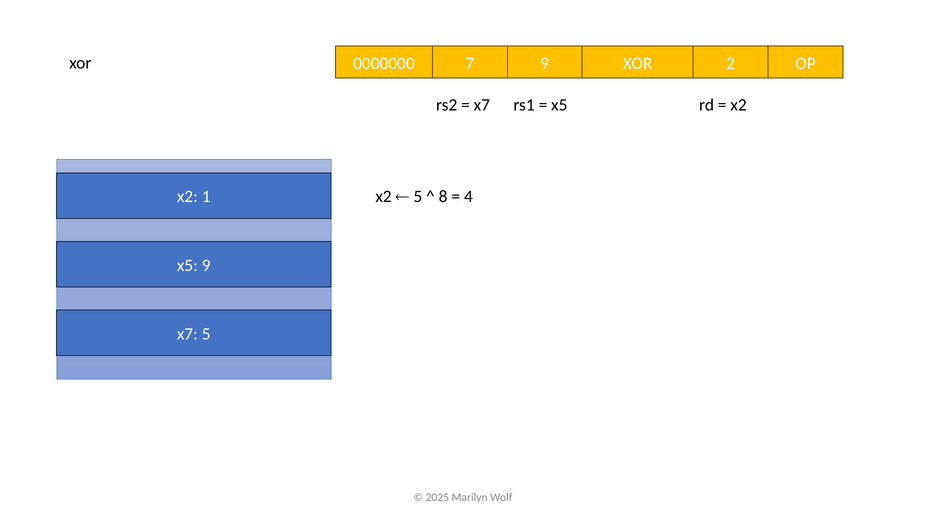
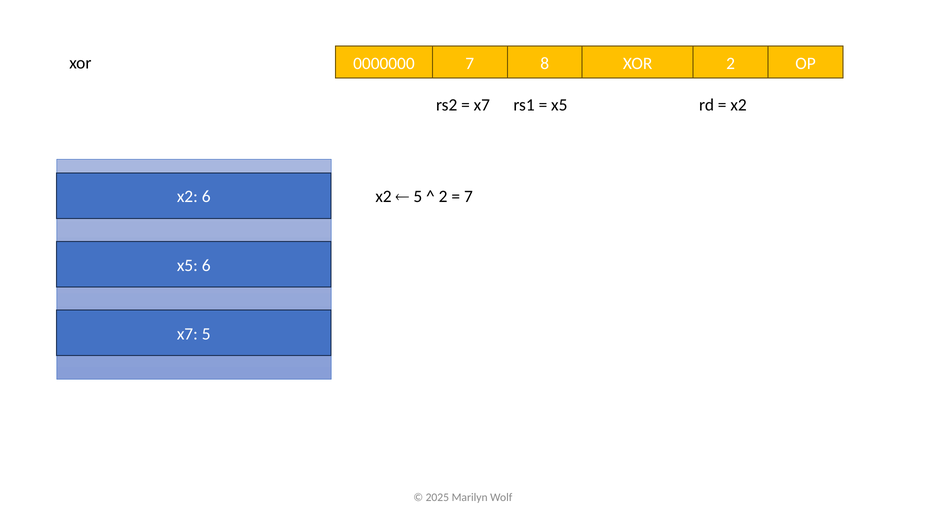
7 9: 9 -> 8 (545, 63)
8: 8 -> 2 (443, 196)
4: 4 -> 7 (468, 196)
x2 1: 1 -> 6 (206, 197)
x5 9: 9 -> 6 (206, 265)
